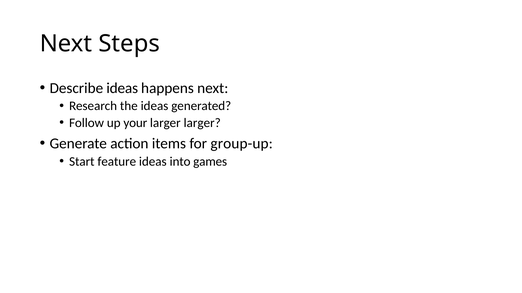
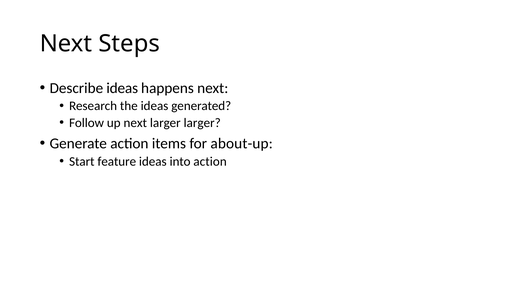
up your: your -> next (135, 123)
group-up: group-up -> about-up (242, 144)
into games: games -> action (210, 162)
